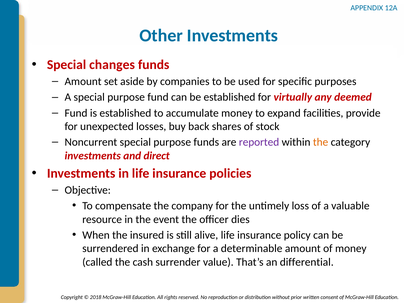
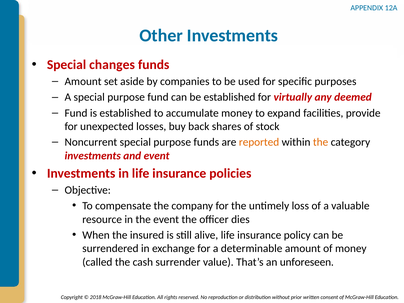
reported colour: purple -> orange (259, 142)
and direct: direct -> event (157, 156)
differential: differential -> unforeseen (307, 262)
